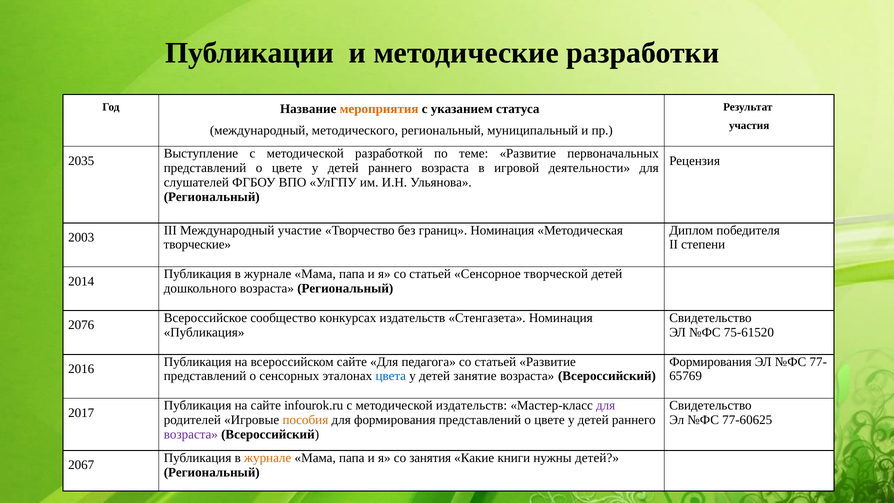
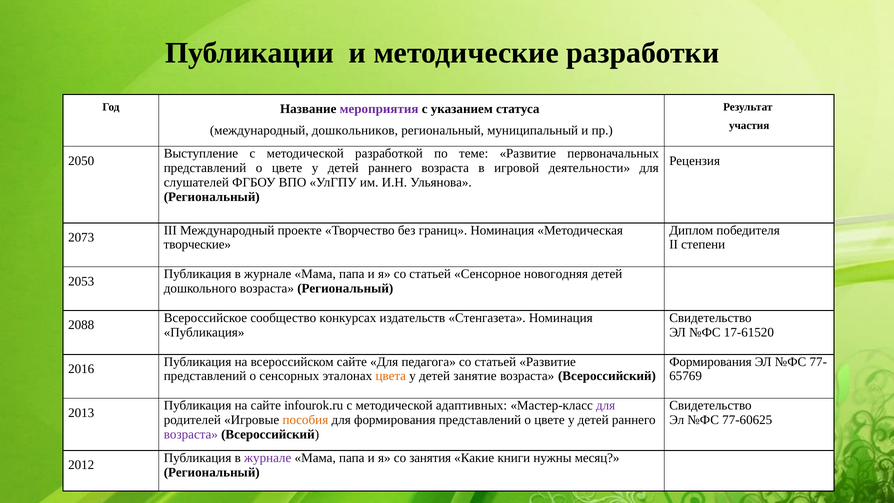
мероприятия colour: orange -> purple (379, 109)
методического: методического -> дошкольников (355, 131)
2035: 2035 -> 2050 (81, 161)
участие: участие -> проекте (300, 230)
2003: 2003 -> 2073 (81, 237)
творческой: творческой -> новогодняя (556, 274)
2014: 2014 -> 2053 (81, 281)
2076: 2076 -> 2088 (81, 325)
75-61520: 75-61520 -> 17-61520 (749, 332)
цвета colour: blue -> orange (391, 376)
методической издательств: издательств -> адаптивных (471, 405)
2017: 2017 -> 2013 (81, 413)
журнале colour: orange -> purple (268, 458)
нужны детей: детей -> месяц (597, 458)
2067: 2067 -> 2012 (81, 465)
